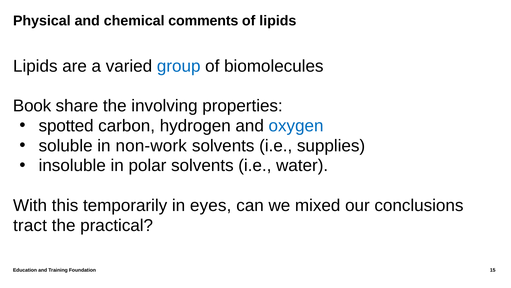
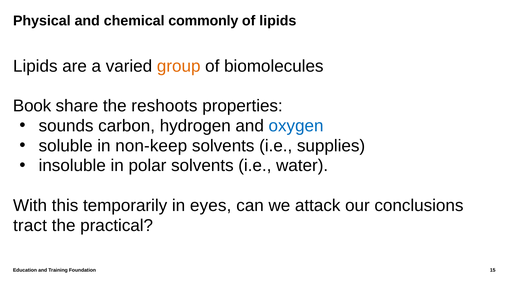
comments: comments -> commonly (203, 21)
group colour: blue -> orange (179, 66)
involving: involving -> reshoots (164, 106)
spotted: spotted -> sounds (66, 126)
non-work: non-work -> non-keep (151, 145)
mixed: mixed -> attack (318, 205)
